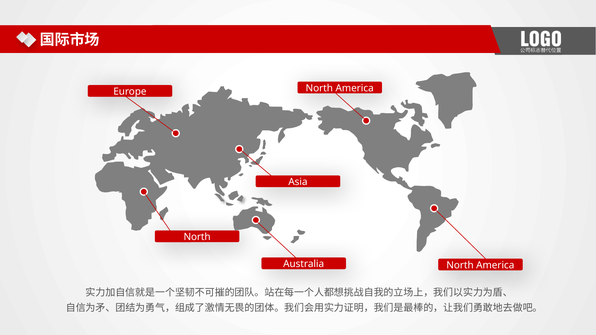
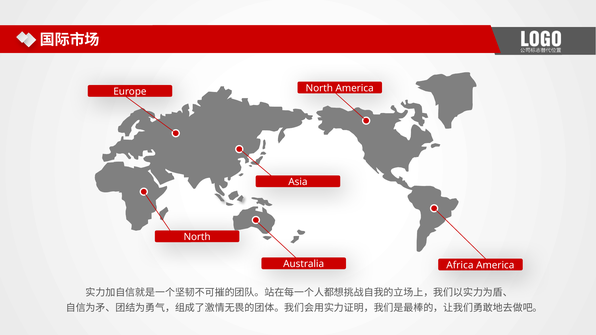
North: North -> Africa (460, 265)
